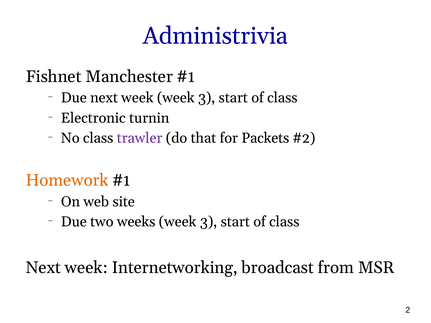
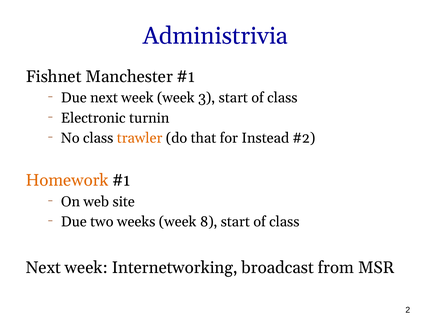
trawler colour: purple -> orange (140, 138)
Packets: Packets -> Instead (265, 138)
weeks week 3: 3 -> 8 (209, 222)
